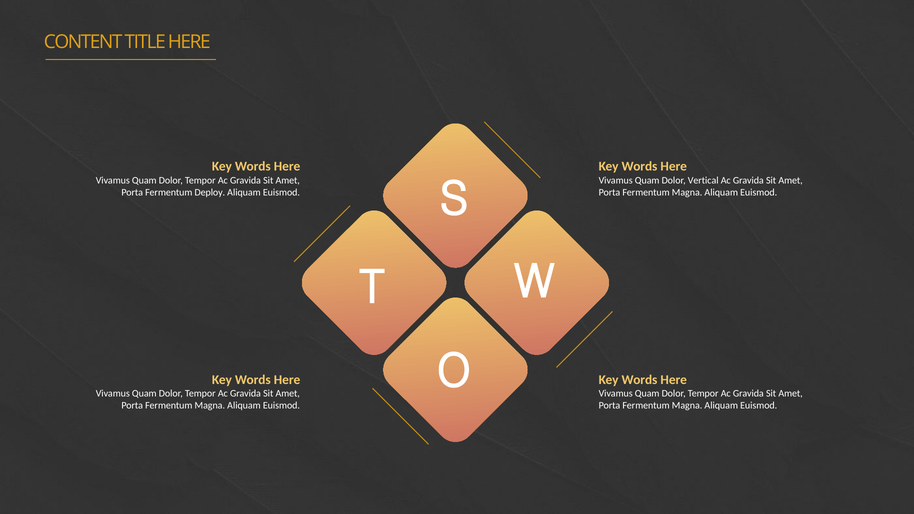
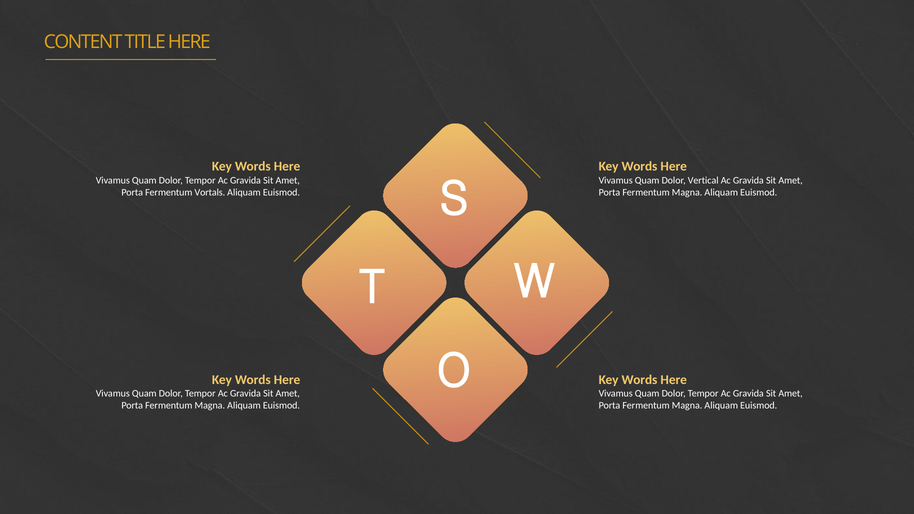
Deploy: Deploy -> Vortals (210, 192)
